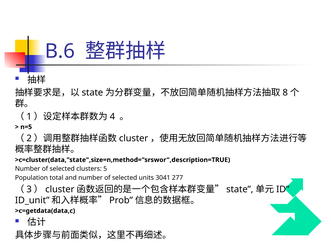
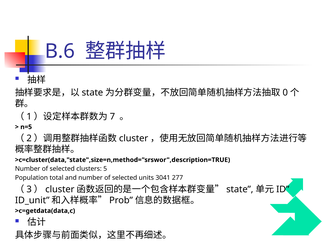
8: 8 -> 0 (285, 93)
4: 4 -> 7 (112, 117)
